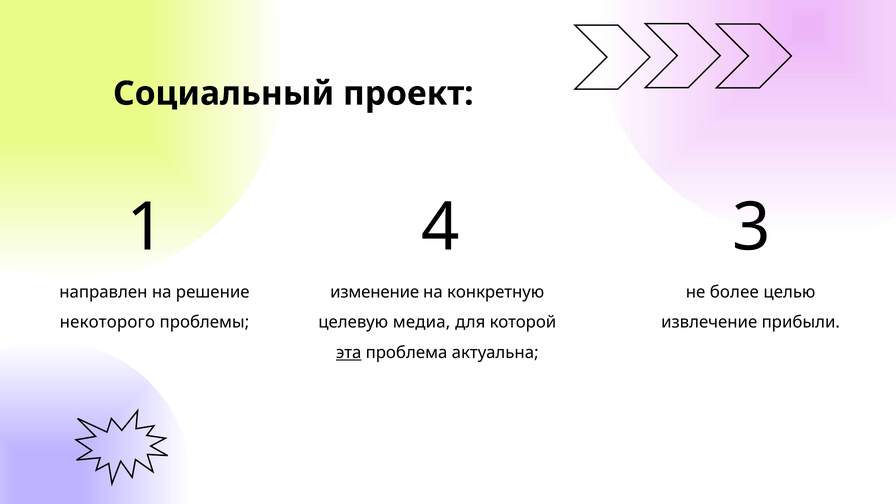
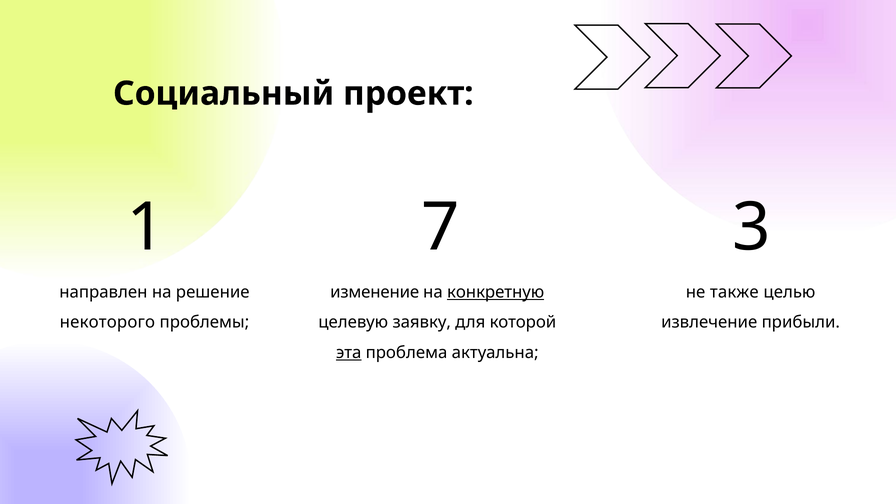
4: 4 -> 7 (440, 228)
более: более -> также (734, 292)
конкретную underline: none -> present (496, 292)
медиа: медиа -> заявку (422, 322)
